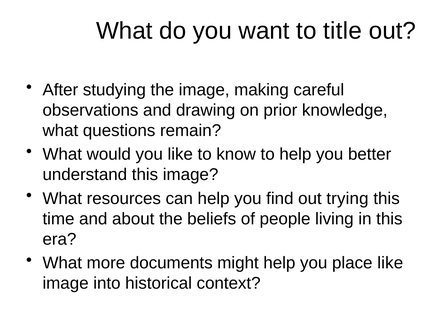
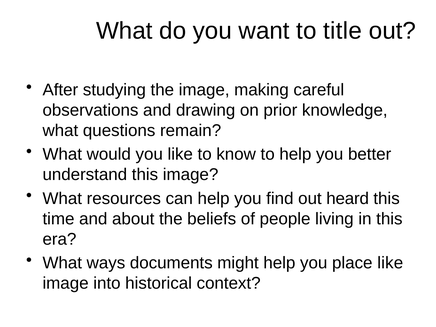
trying: trying -> heard (348, 198)
more: more -> ways (106, 263)
